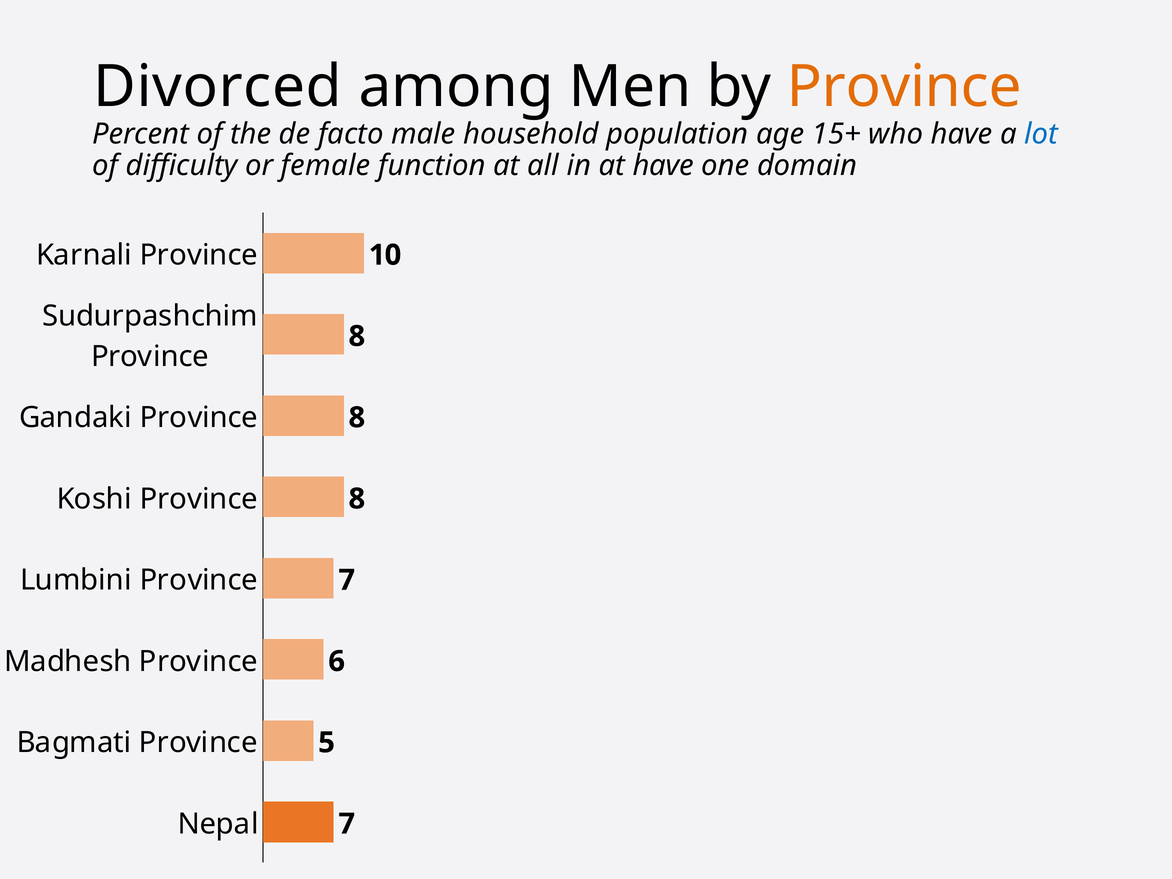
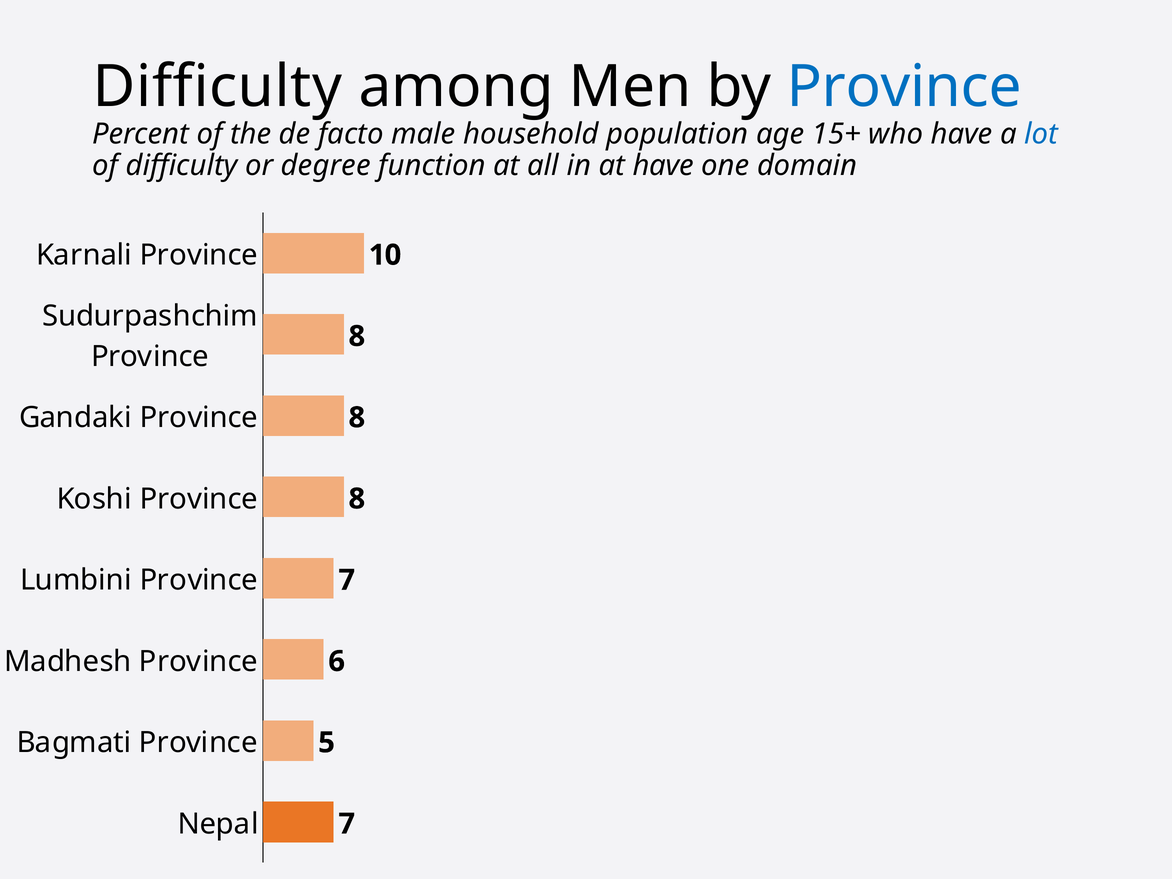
Divorced: Divorced -> Difficulty (218, 87)
Province colour: orange -> blue (904, 87)
female: female -> degree (326, 166)
